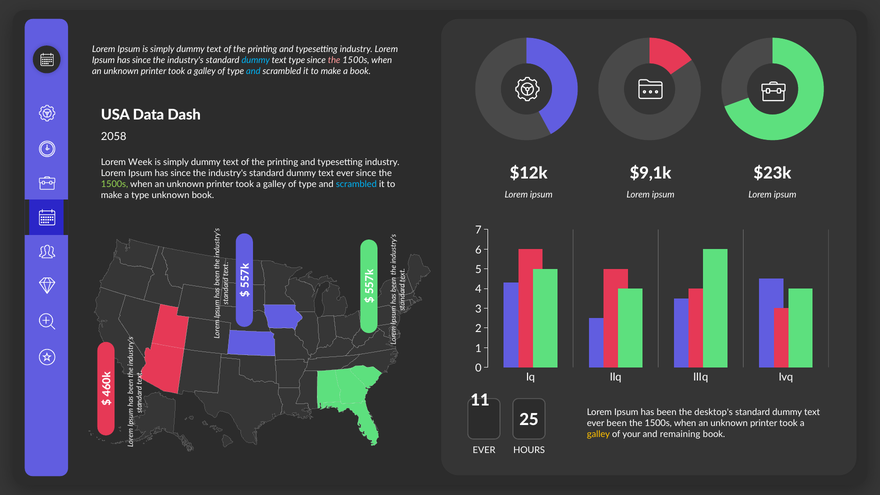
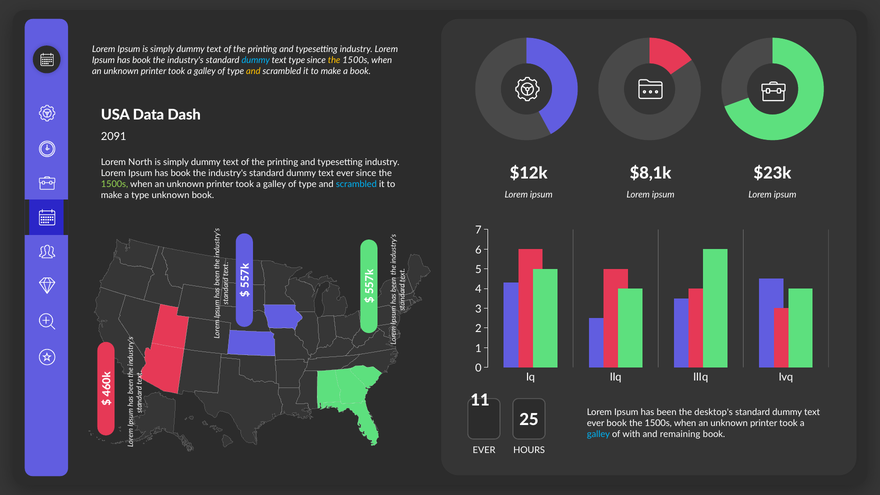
since: since -> book (142, 60)
the colour: pink -> yellow (334, 60)
and colour: light blue -> yellow (253, 71)
2058: 2058 -> 2091 (114, 137)
Week: Week -> North (140, 162)
$9,1k: $9,1k -> $8,1k (651, 173)
since: since -> book (181, 173)
ever been: been -> book (617, 423)
galley colour: yellow -> light blue (598, 434)
your: your -> with (631, 434)
